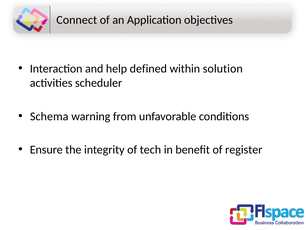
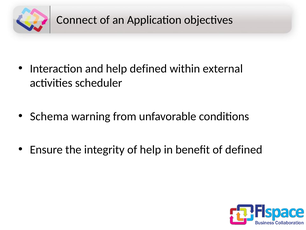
solution: solution -> external (223, 69)
of tech: tech -> help (150, 149)
of register: register -> defined (244, 149)
